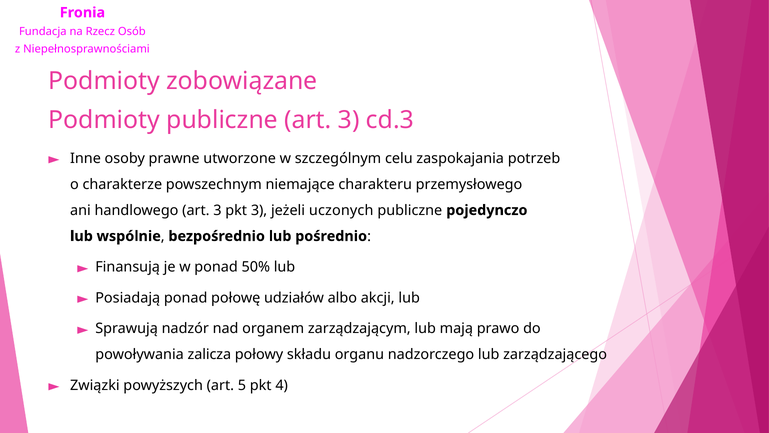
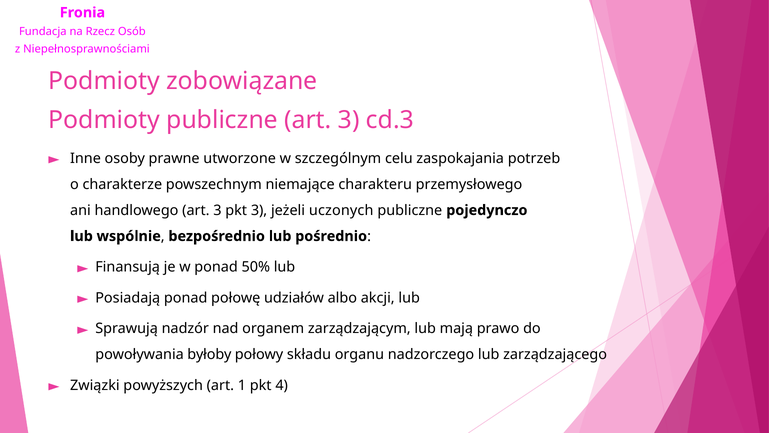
zalicza: zalicza -> byłoby (209, 354)
5: 5 -> 1 (242, 385)
